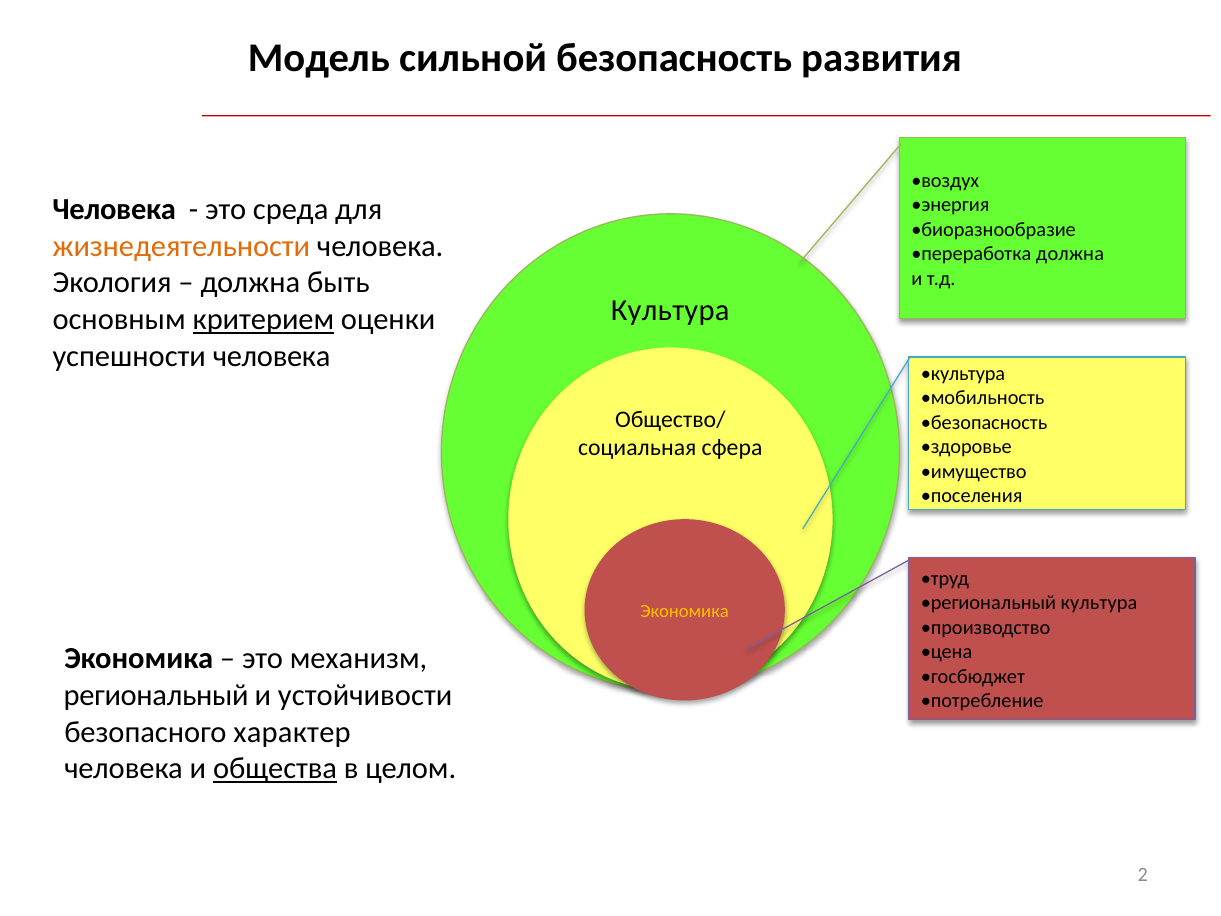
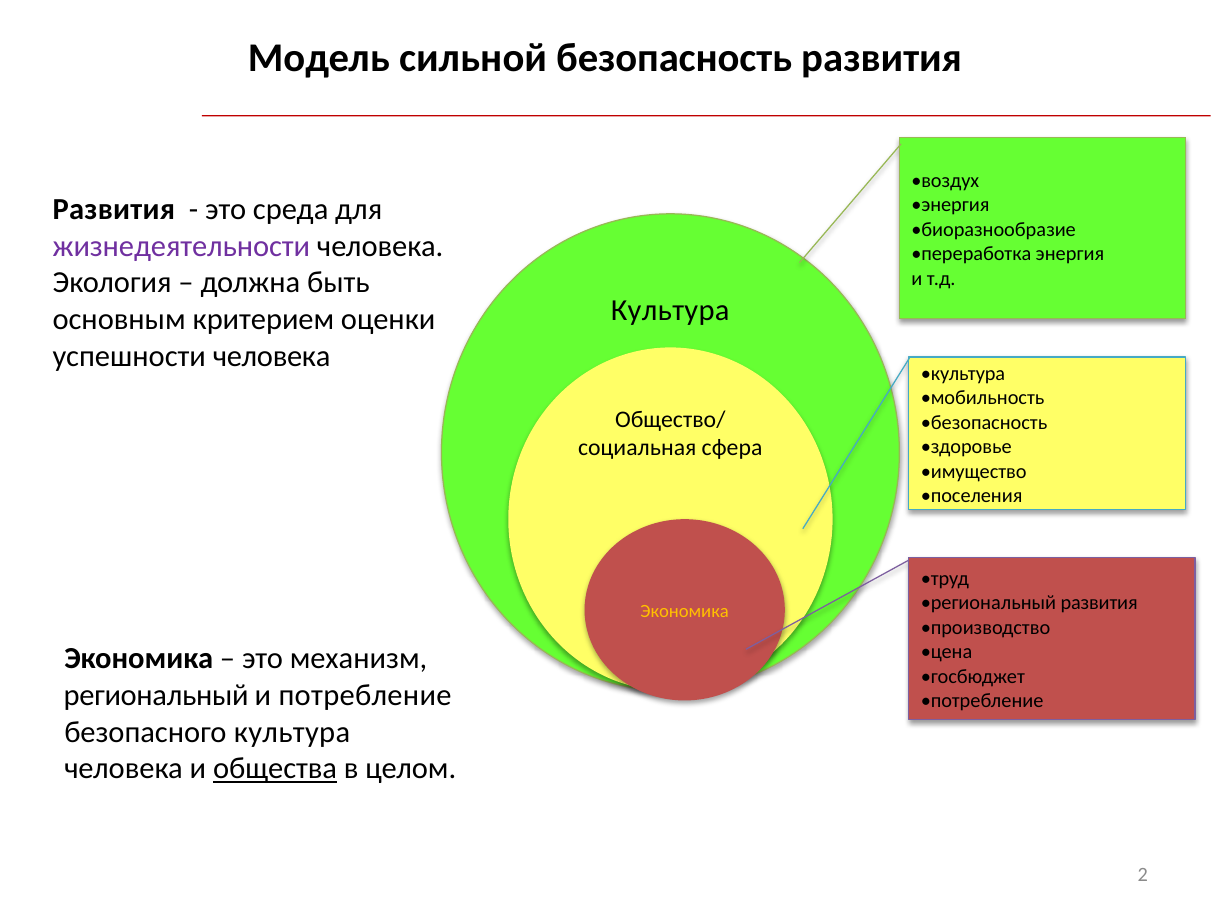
Человека: Человека -> Развития (114, 210)
жизнедеятельности colour: orange -> purple (181, 246)
переработка должна: должна -> энергия (1070, 254)
критерием underline: present -> none (263, 319)
региональный культура: культура -> развития (1099, 603)
и устойчивости: устойчивости -> потребление (365, 695)
безопасного характер: характер -> культура (292, 732)
